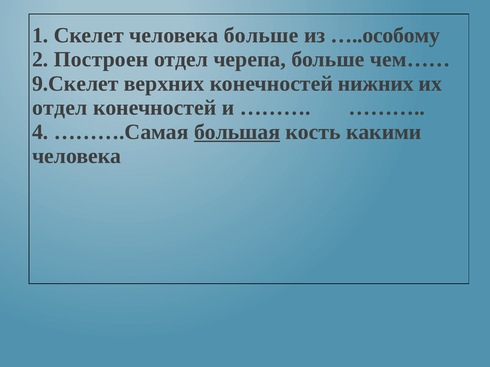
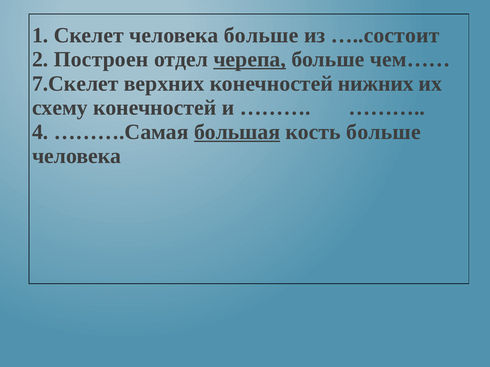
…..особому: …..особому -> …..состоит (385, 35)
черепа underline: none -> present (250, 59)
9.Скелет: 9.Скелет -> 7.Скелет (75, 84)
отдел: отдел -> схему (60, 108)
кость какими: какими -> больше (384, 132)
